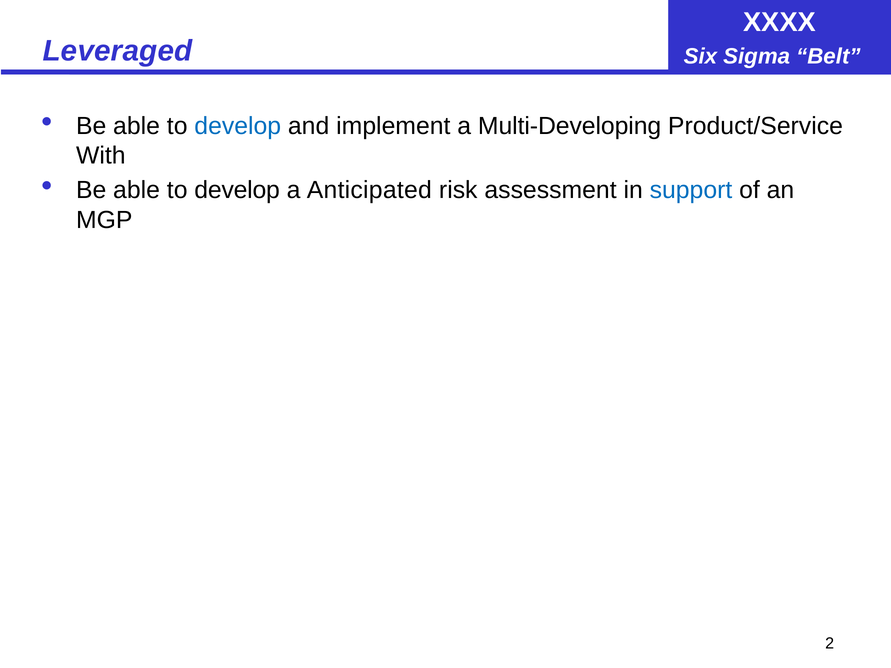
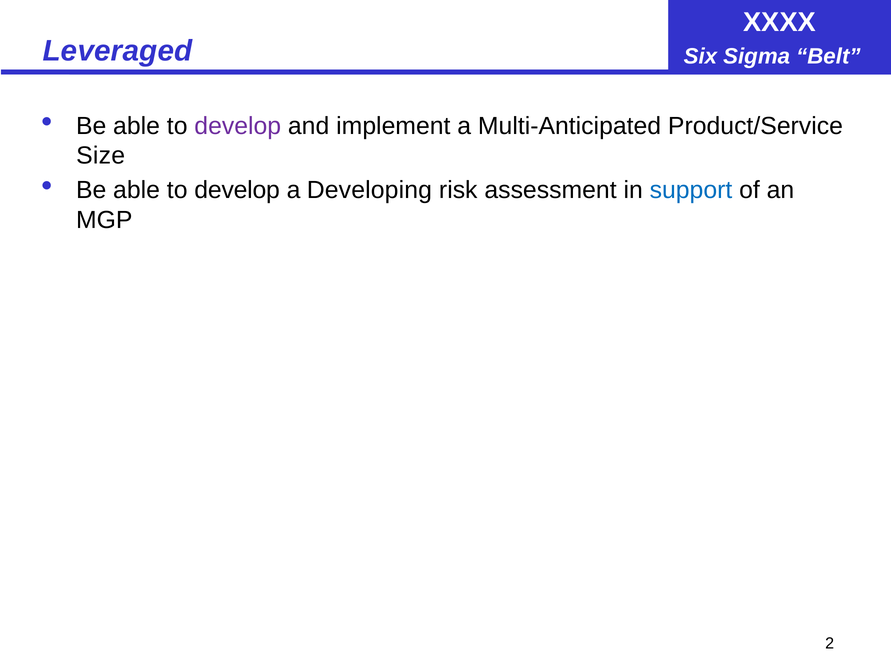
develop colour: blue -> purple (238, 126)
Multi-Developing: Multi-Developing -> Multi-Anticipated (570, 126)
With: With -> Size (101, 156)
Anticipated: Anticipated -> Developing (369, 190)
